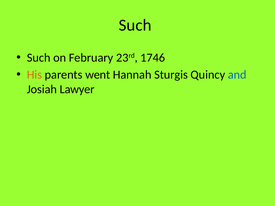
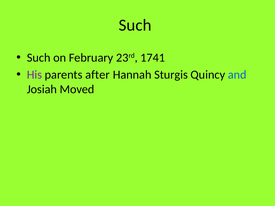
1746: 1746 -> 1741 (153, 58)
His colour: orange -> purple (34, 75)
went: went -> after (98, 75)
Lawyer: Lawyer -> Moved (77, 89)
